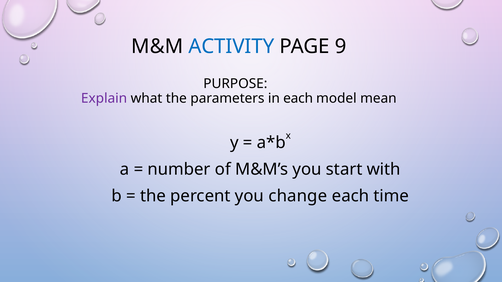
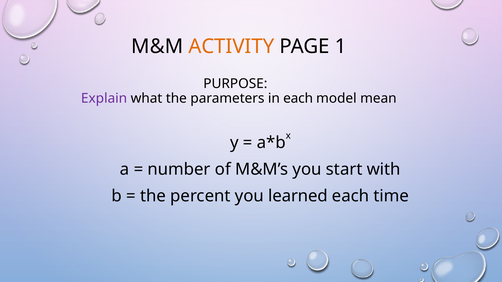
ACTIVITY colour: blue -> orange (231, 47)
9: 9 -> 1 (341, 47)
change: change -> learned (298, 196)
